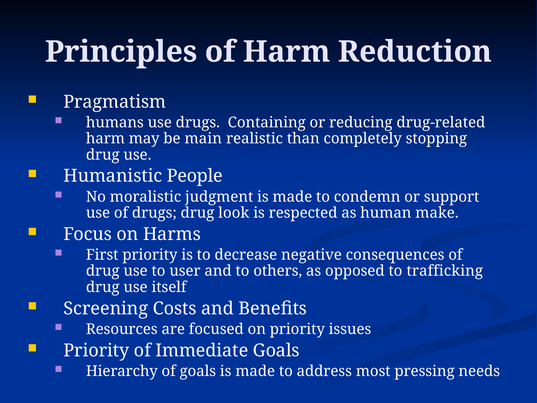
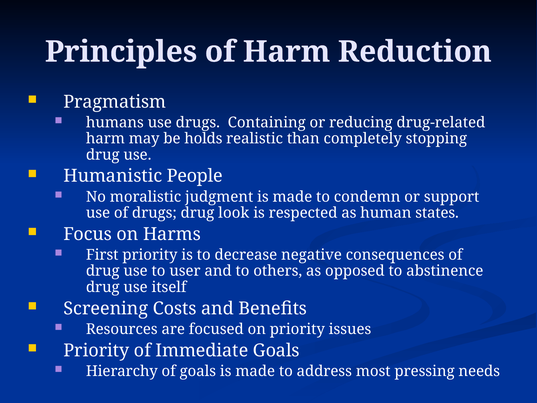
main: main -> holds (203, 139)
make: make -> states (437, 213)
trafficking: trafficking -> abstinence (445, 271)
